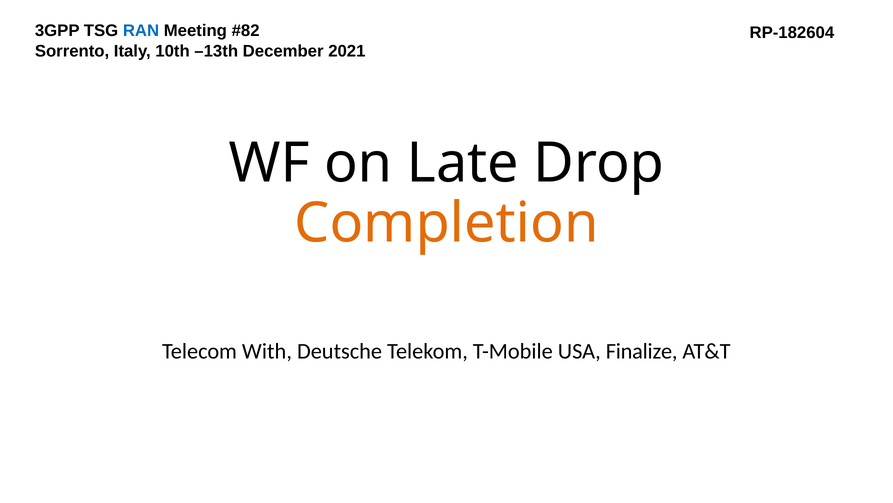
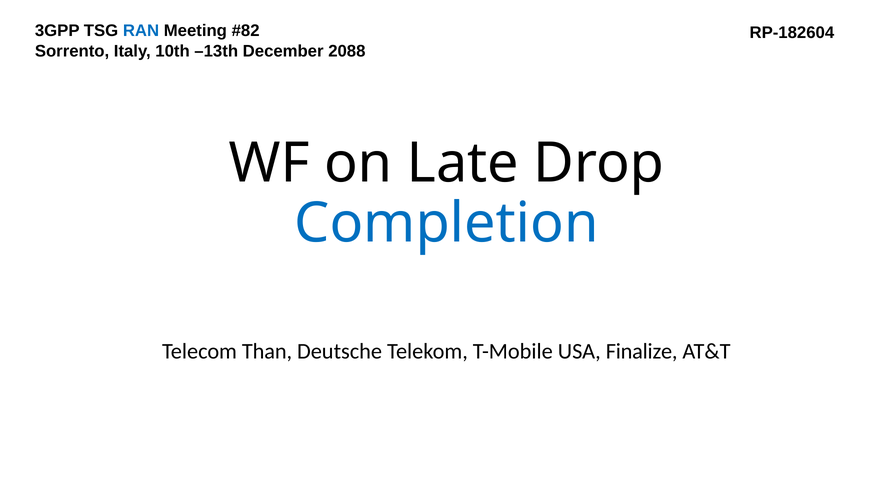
2021: 2021 -> 2088 (347, 51)
Completion colour: orange -> blue (446, 223)
With: With -> Than (267, 351)
